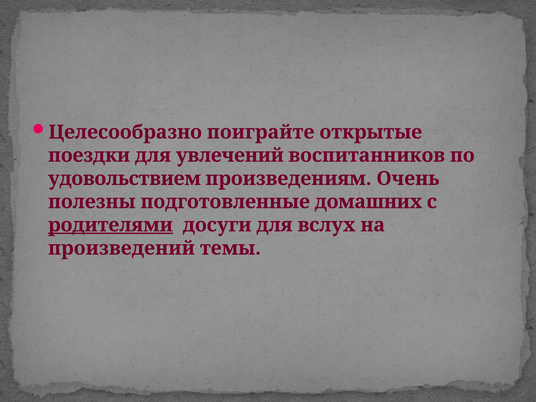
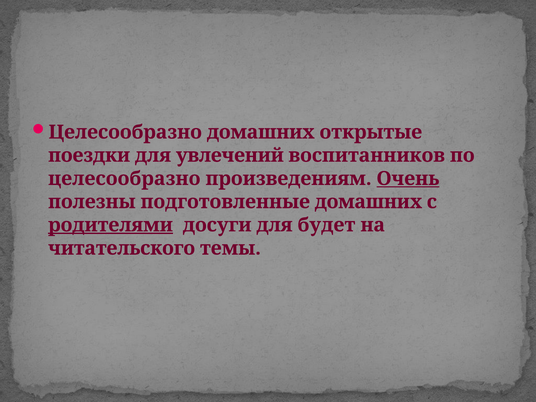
Целесообразно поиграйте: поиграйте -> домашних (261, 132)
удовольствием: удовольствием -> целесообразно (124, 179)
Очень underline: none -> present (408, 179)
вслух: вслух -> будет (326, 225)
произведений: произведений -> читательского (122, 248)
